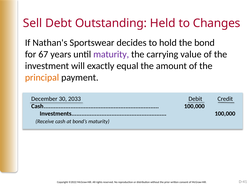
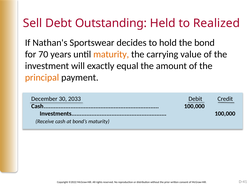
Changes: Changes -> Realized (217, 23)
67: 67 -> 70 (43, 54)
maturity colour: purple -> orange (111, 54)
